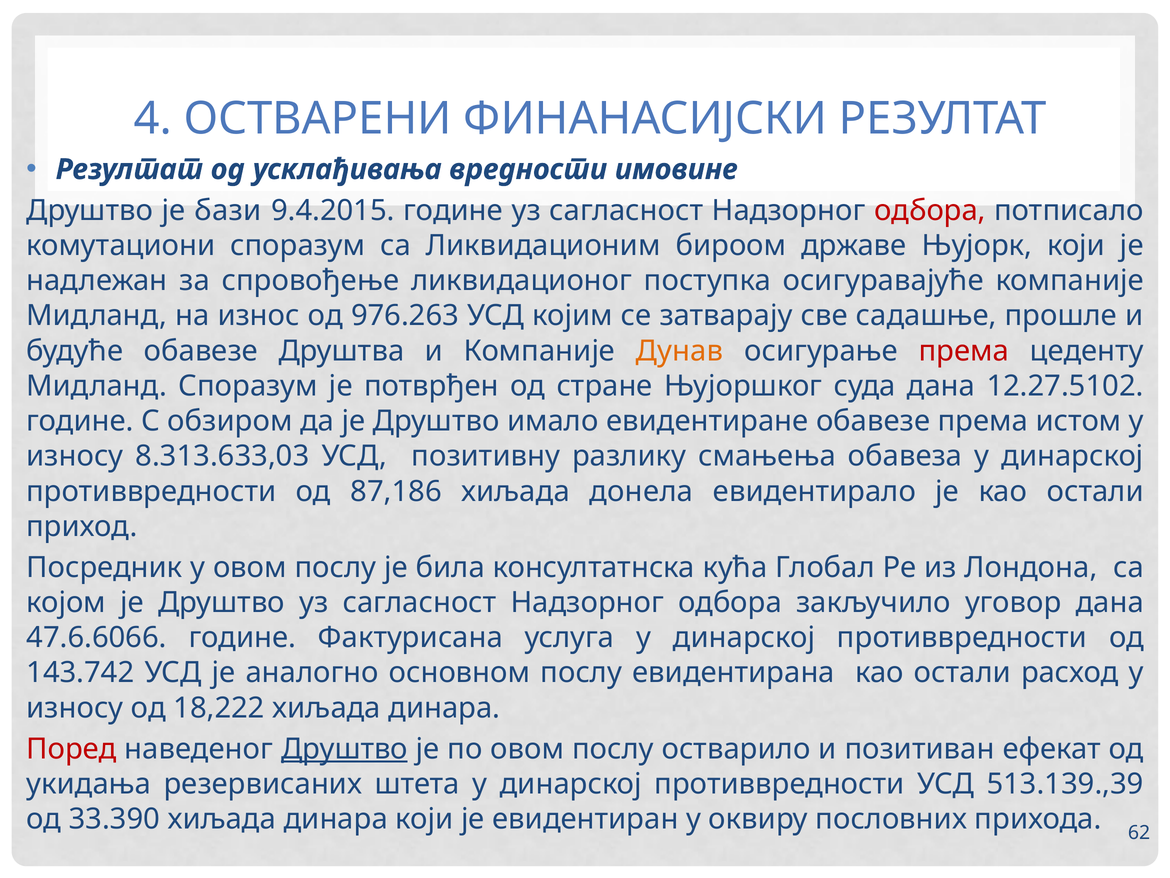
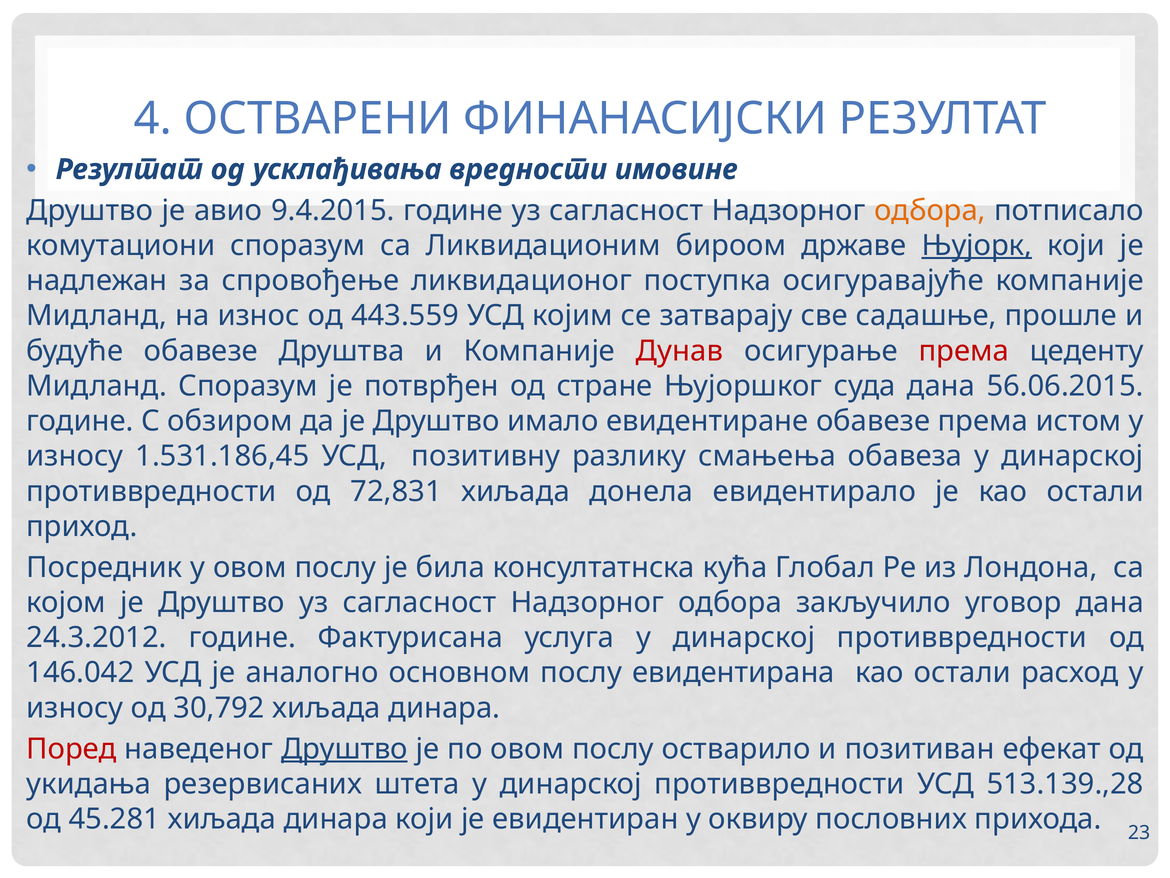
бази: бази -> авио (228, 210)
одбора colour: red -> orange (930, 210)
Њујорк underline: none -> present (977, 245)
976.263: 976.263 -> 443.559 (405, 316)
Дунав colour: orange -> red (680, 351)
12.27.5102: 12.27.5102 -> 56.06.2015 (1065, 386)
8.313.633,03: 8.313.633,03 -> 1.531.186,45 (222, 456)
87,186: 87,186 -> 72,831 (396, 491)
47.6.6066: 47.6.6066 -> 24.3.2012 (97, 637)
143.742: 143.742 -> 146.042 (80, 672)
18,222: 18,222 -> 30,792 (219, 708)
513.139.,39: 513.139.,39 -> 513.139.,28 (1065, 784)
33.390: 33.390 -> 45.281 (114, 819)
62: 62 -> 23 (1139, 832)
